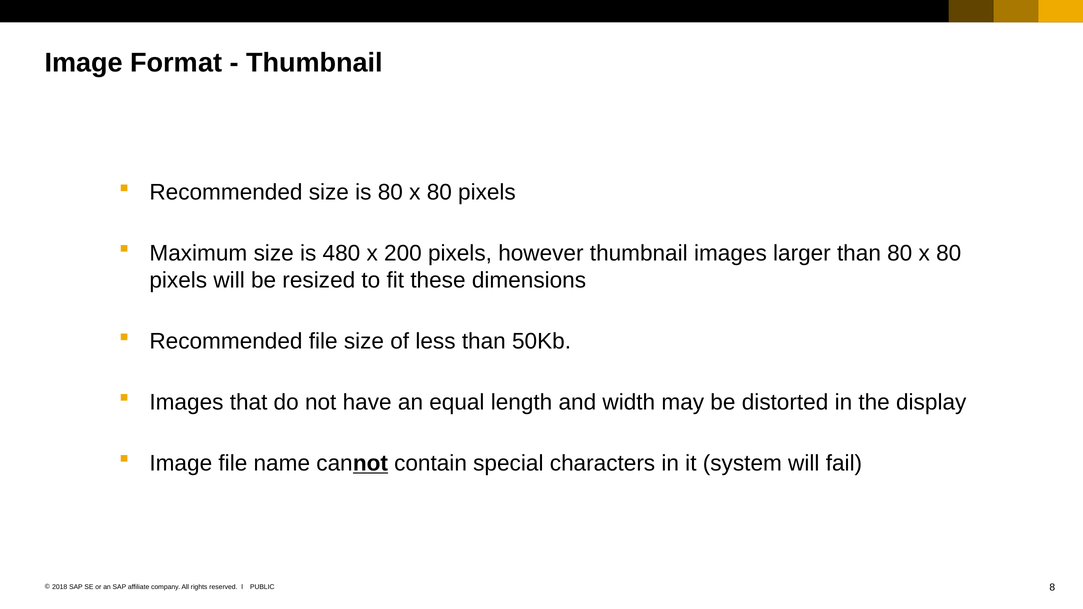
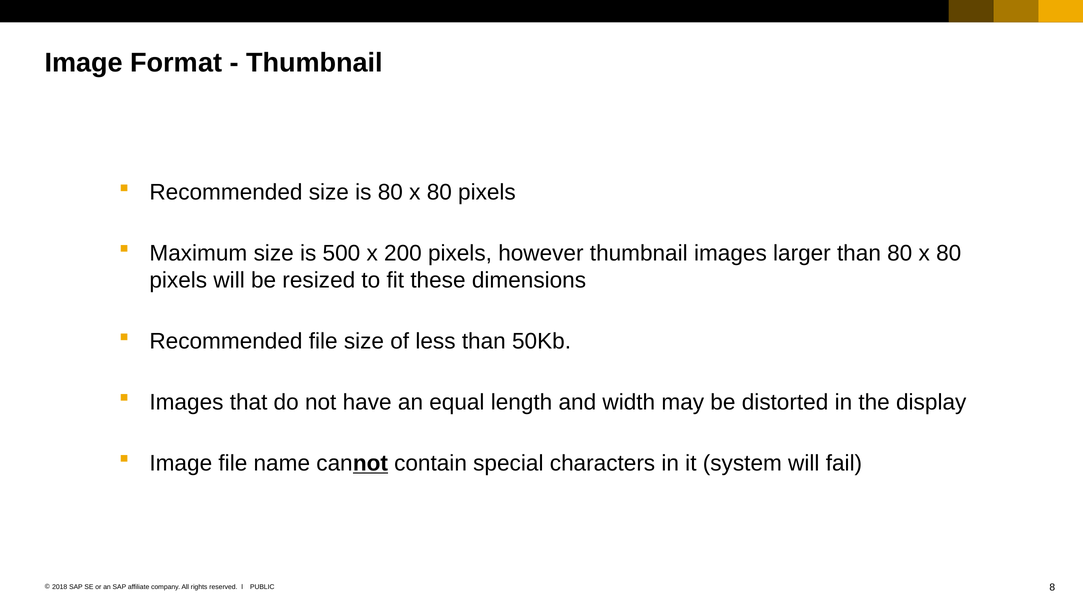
480: 480 -> 500 (341, 253)
